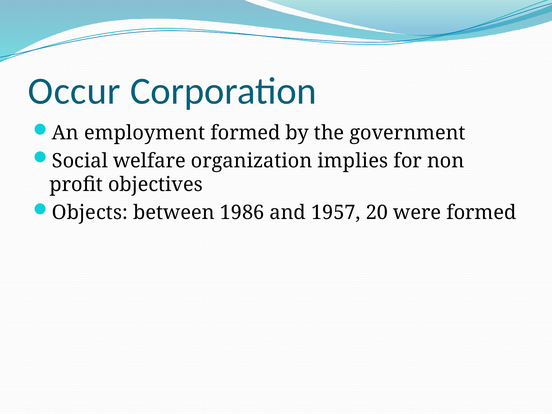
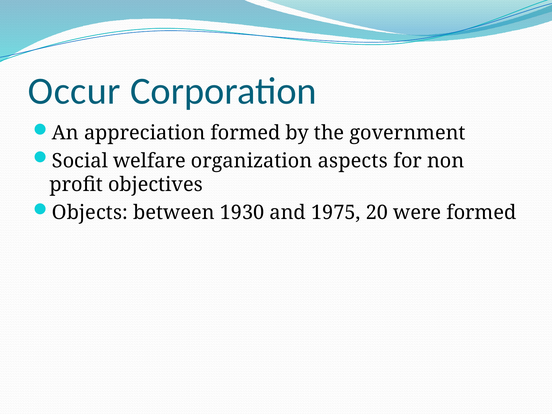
employment: employment -> appreciation (145, 133)
implies: implies -> aspects (353, 161)
1986: 1986 -> 1930 (242, 213)
1957: 1957 -> 1975 (336, 213)
